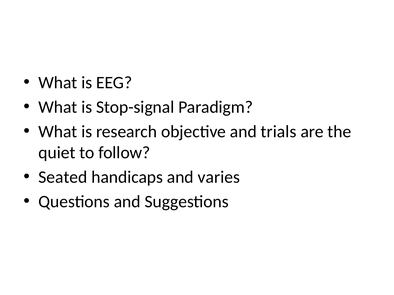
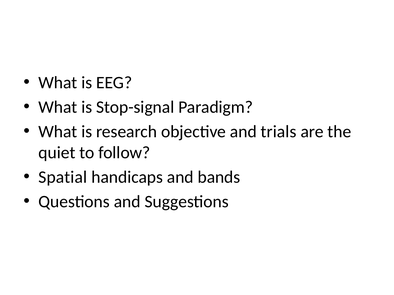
Seated: Seated -> Spatial (63, 177)
varies: varies -> bands (219, 177)
